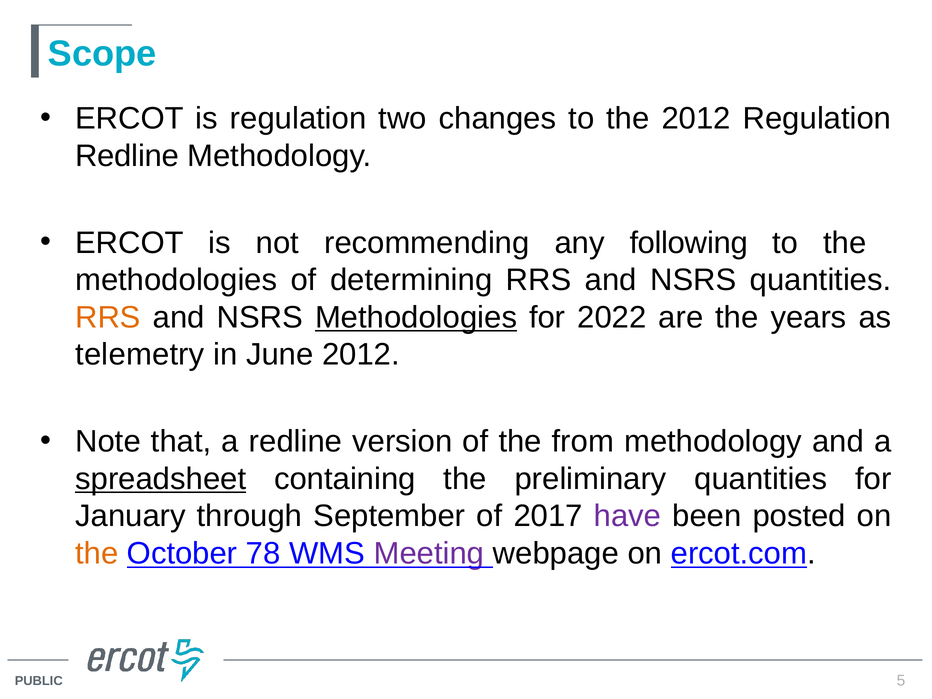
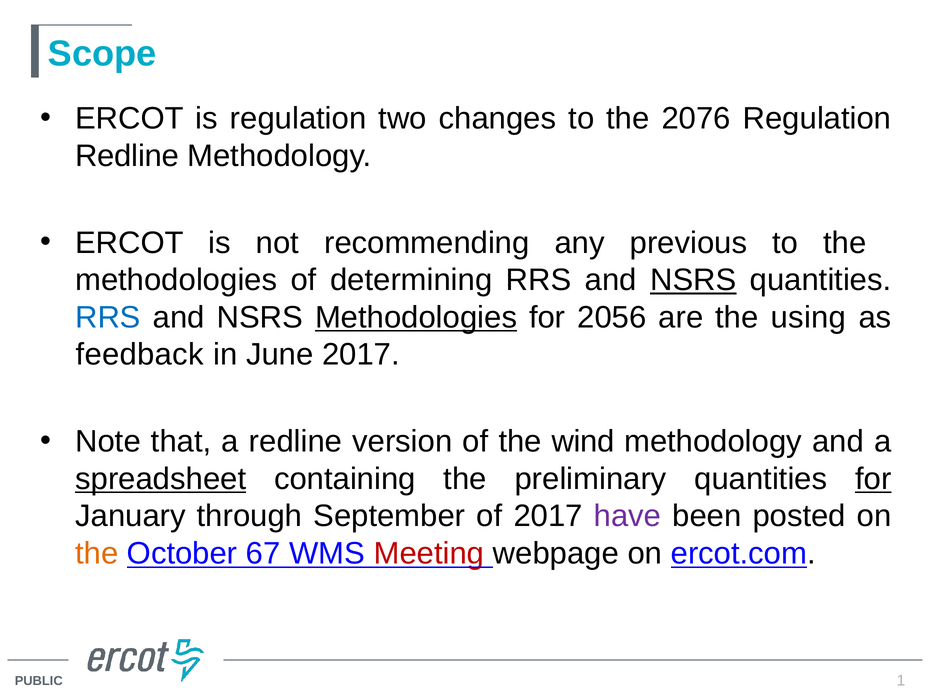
the 2012: 2012 -> 2076 (696, 119)
following: following -> previous (689, 243)
NSRS underline: none -> present (693, 280)
RRS colour: orange -> blue (108, 317)
2022: 2022 -> 2056 (612, 317)
years: years -> using (808, 317)
telemetry: telemetry -> feedback (140, 355)
June 2012: 2012 -> 2017 (361, 355)
from: from -> wind (583, 442)
for underline: none -> present (873, 479)
78: 78 -> 67 (263, 553)
Meeting colour: purple -> red (429, 553)
5: 5 -> 1 (901, 681)
